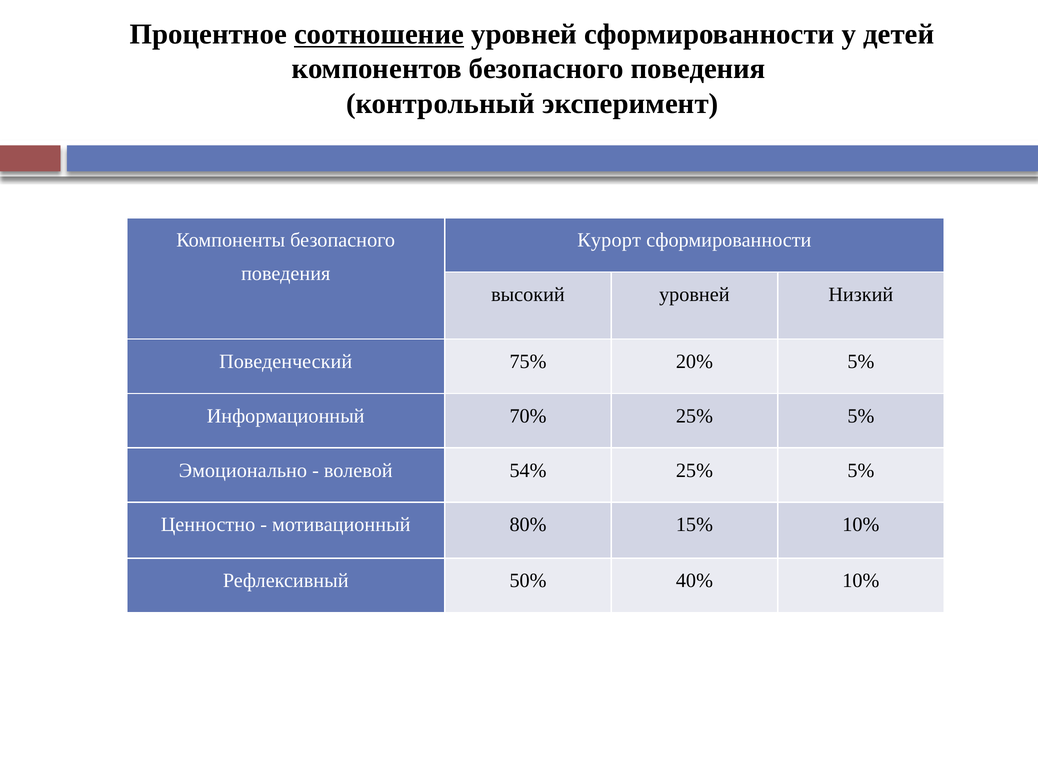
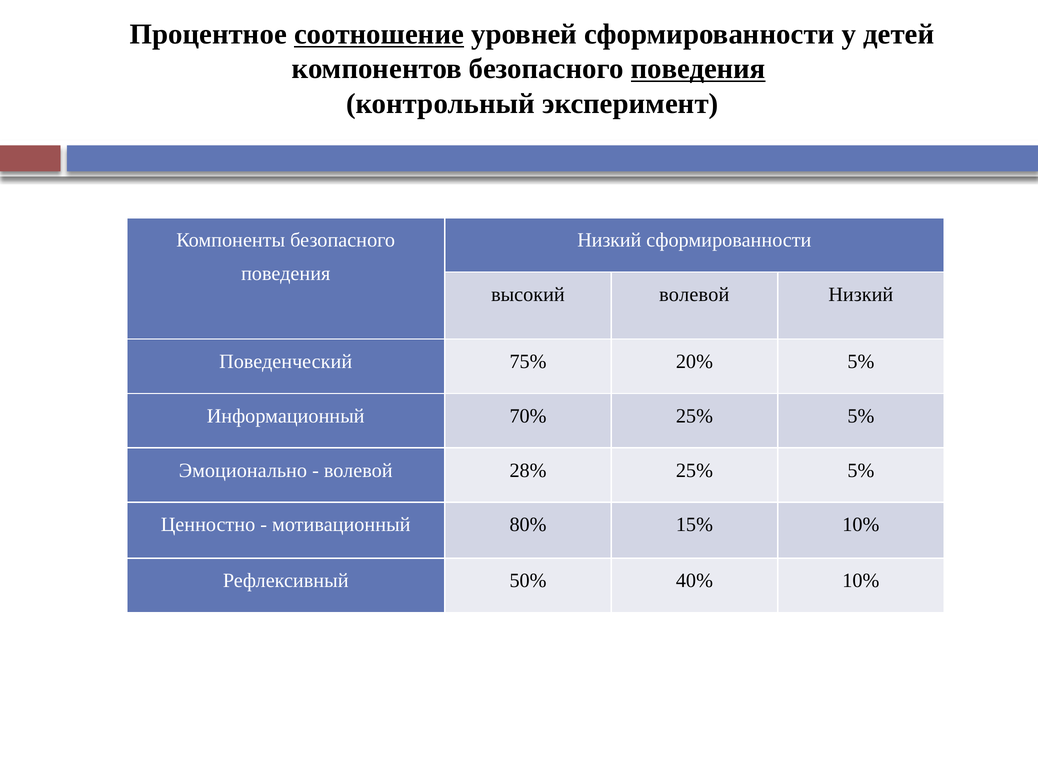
поведения underline: none -> present (698, 69)
Курорт: Курорт -> Низкий (609, 240)
высокий уровней: уровней -> волевой (694, 294)
54%: 54% -> 28% (528, 470)
